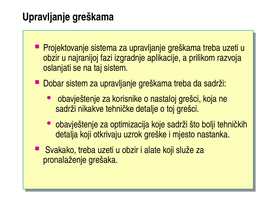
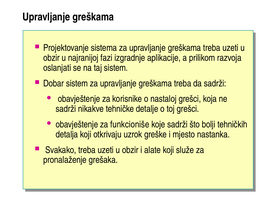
optimizacija: optimizacija -> funkcioniše (130, 125)
